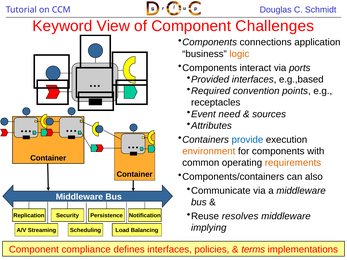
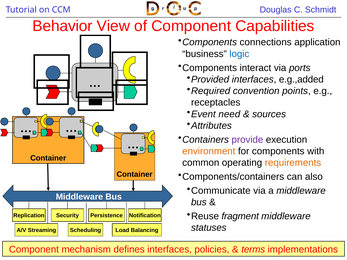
Keyword: Keyword -> Behavior (62, 26)
Challenges: Challenges -> Capabilities (275, 26)
logic colour: orange -> blue (239, 54)
e.g.,based: e.g.,based -> e.g.,added (301, 79)
provide colour: blue -> purple (247, 140)
resolves: resolves -> fragment (240, 216)
implying: implying -> statuses (209, 228)
compliance: compliance -> mechanism (86, 250)
